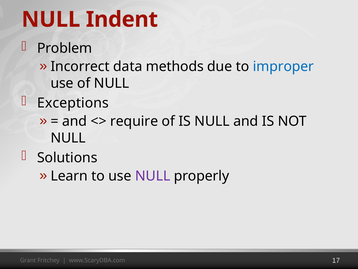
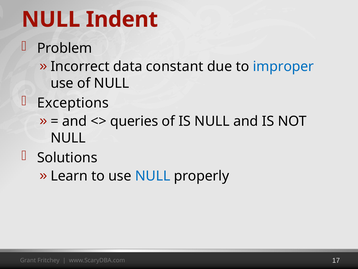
methods: methods -> constant (175, 66)
require: require -> queries (134, 121)
NULL colour: purple -> blue (153, 176)
